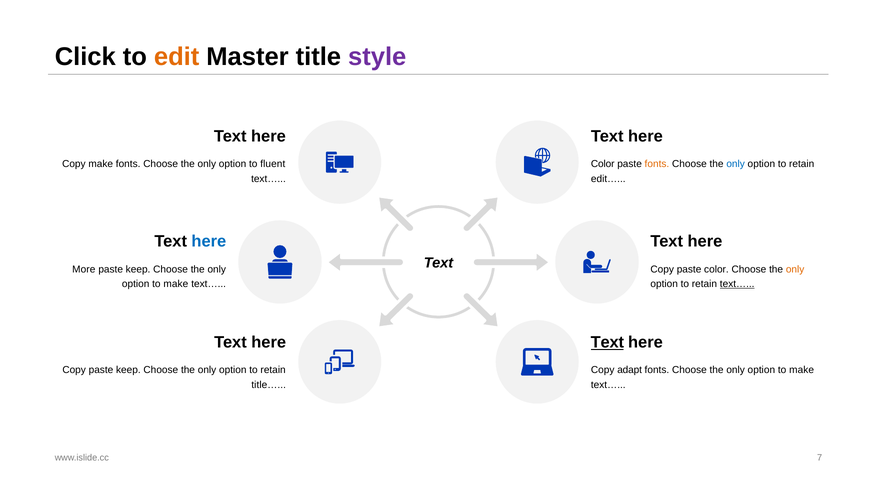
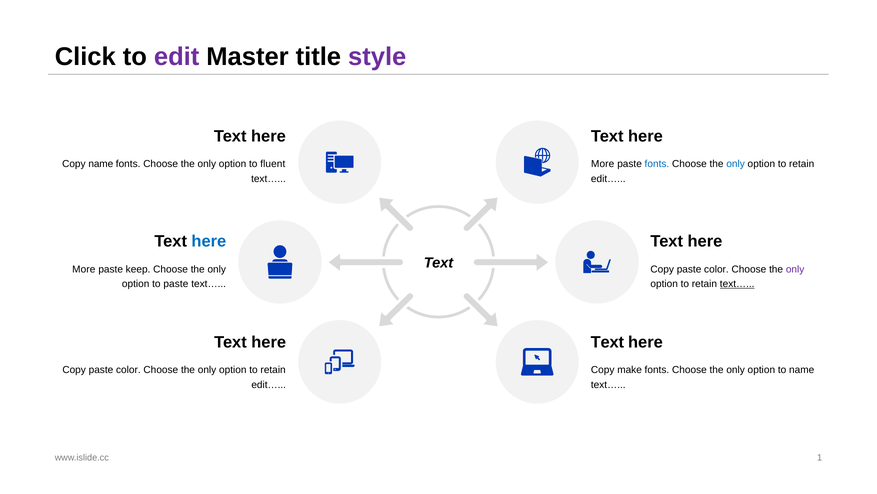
edit colour: orange -> purple (177, 57)
Copy make: make -> name (101, 164)
Color: Color -> More (603, 164)
fonts colour: orange -> blue (657, 164)
only colour: orange -> purple (795, 269)
make: make -> paste (176, 283)
Text underline: present -> none (607, 342)
keep: keep -> color (128, 370)
adapt: adapt -> make (630, 370)
make: make -> name (802, 370)
title…: title… -> edit… (269, 384)
7: 7 -> 1 (820, 457)
